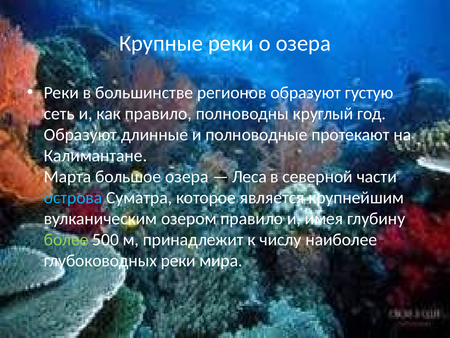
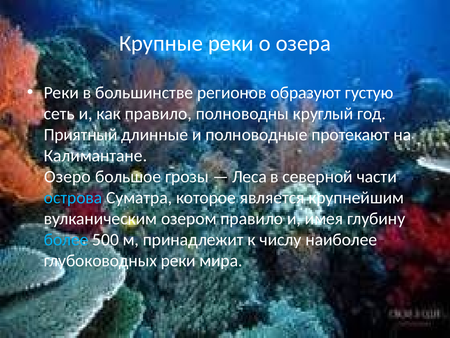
Образуют: Образуют -> Приятный (81, 135)
Марта: Марта -> Озеро (67, 177)
большое озера: озера -> грозы (187, 177)
более colour: light green -> light blue (66, 239)
